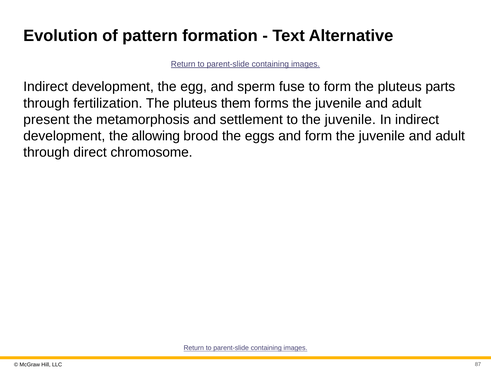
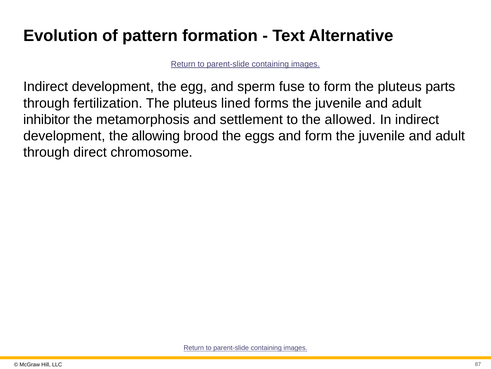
them: them -> lined (236, 103)
present: present -> inhibitor (47, 119)
to the juvenile: juvenile -> allowed (350, 119)
